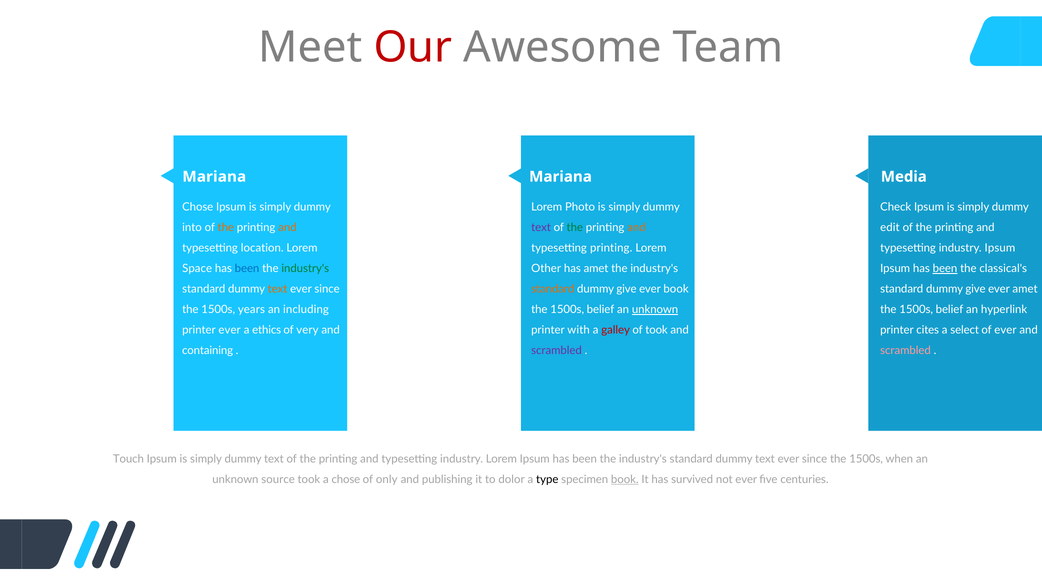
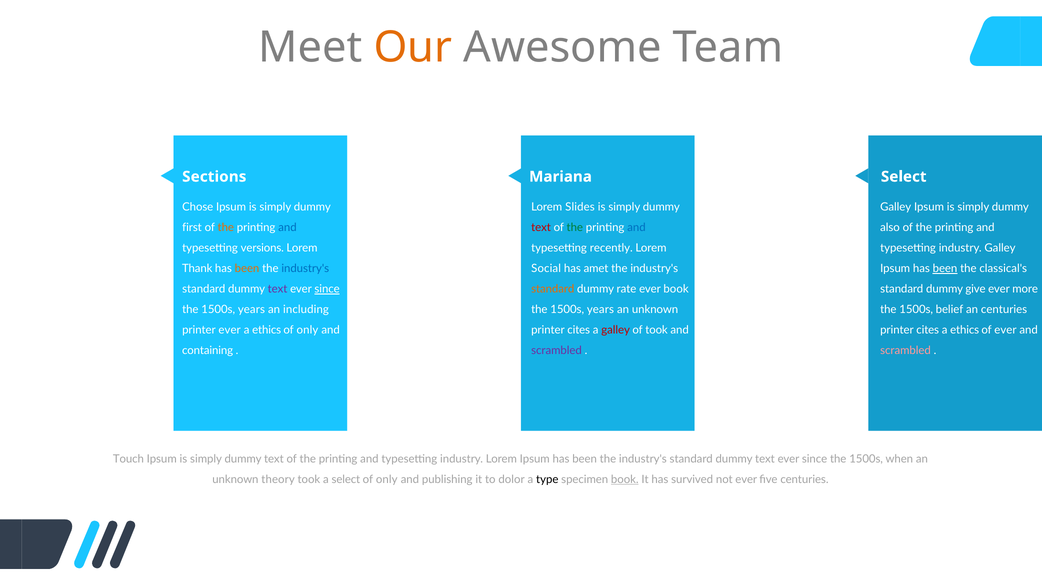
Our colour: red -> orange (413, 48)
Mariana: Mariana -> Sections (214, 177)
Media: Media -> Select (904, 177)
Photo: Photo -> Slides (580, 207)
Check: Check -> Galley (896, 207)
into: into -> first (192, 228)
and colour: orange -> blue (287, 228)
text colour: purple -> red (541, 228)
and colour: orange -> blue (636, 228)
edit: edit -> also (890, 228)
location: location -> versions (262, 248)
typesetting printing: printing -> recently (611, 248)
industry Ipsum: Ipsum -> Galley (1000, 248)
Space: Space -> Thank (197, 269)
been colour: blue -> orange (247, 269)
industry's colour: green -> blue (305, 269)
Other: Other -> Social (546, 269)
text colour: orange -> purple (277, 289)
since underline: none -> present (327, 289)
give: give -> rate (626, 289)
ever amet: amet -> more (1025, 289)
belief: belief -> years (600, 310)
unknown underline: present -> none (655, 310)
an hyperlink: hyperlink -> centuries (1004, 310)
very: very -> only (307, 330)
with: with -> cites (579, 330)
select: select -> ethics (965, 330)
source: source -> theory (278, 480)
a chose: chose -> select (346, 480)
